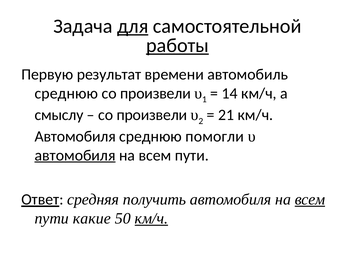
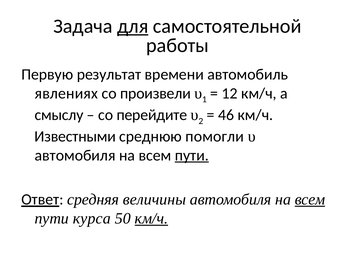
работы underline: present -> none (177, 46)
среднюю: среднюю -> явлениях (66, 93)
14: 14 -> 12 (230, 93)
произвели: произвели -> перейдите (152, 115)
21: 21 -> 46 (226, 115)
Автомобиля: Автомобиля -> Известными (75, 137)
автомобиля underline: present -> none (75, 155)
пути underline: none -> present (192, 155)
получить: получить -> величины (154, 200)
какие: какие -> курса (92, 219)
